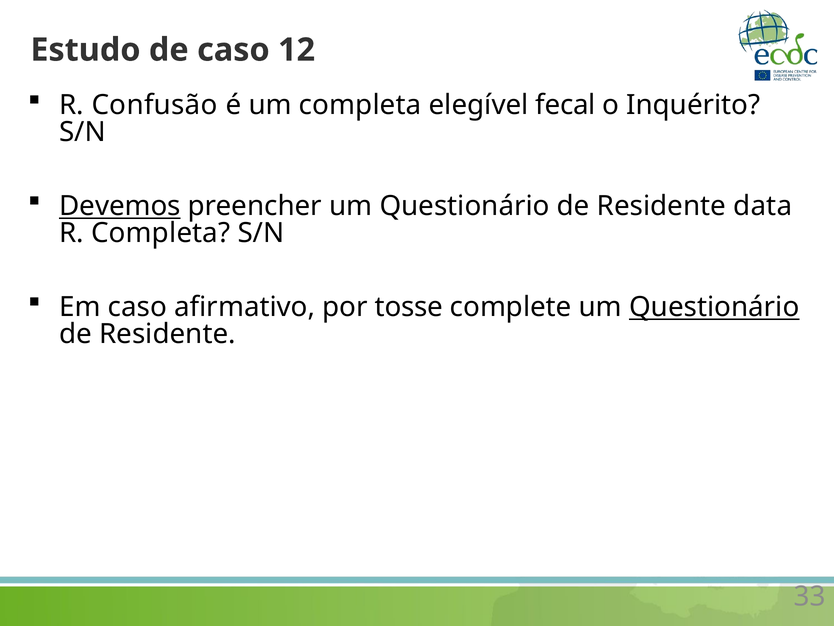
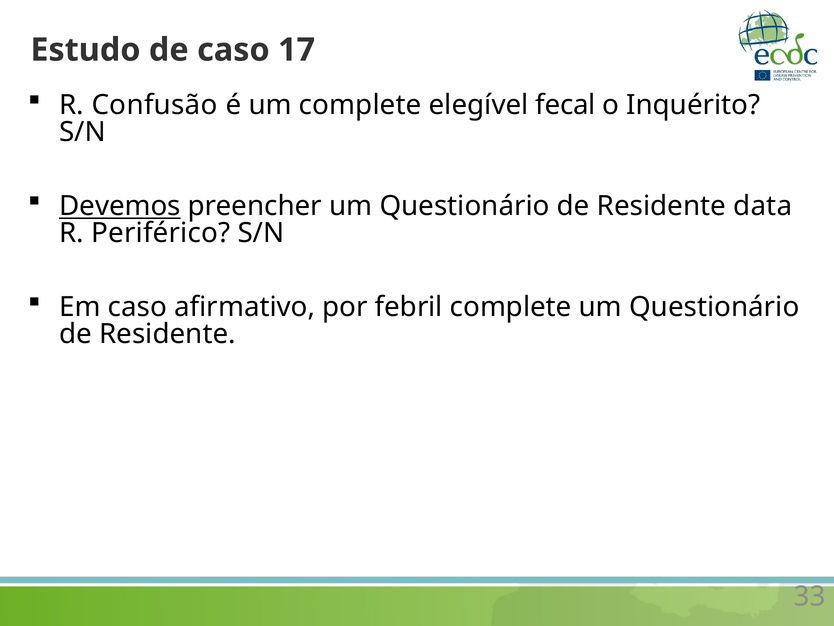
12: 12 -> 17 (297, 50)
um completa: completa -> complete (360, 105)
R Completa: Completa -> Periférico (161, 233)
tosse: tosse -> febril (409, 307)
Questionário underline: present -> none (714, 307)
